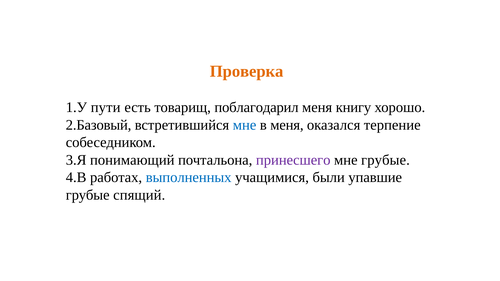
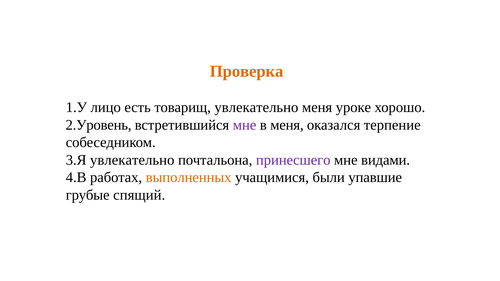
пути: пути -> лицо (106, 108)
товарищ поблагодарил: поблагодарил -> увлекательно (256, 108)
книгу: книгу -> уроке (353, 108)
2.Базовый: 2.Базовый -> 2.Уровень (99, 125)
мне colour: blue -> purple (245, 125)
3.Я понимающий: понимающий -> увлекательно (132, 160)
мне грубые: грубые -> видами (386, 160)
выполненных colour: blue -> orange (189, 178)
